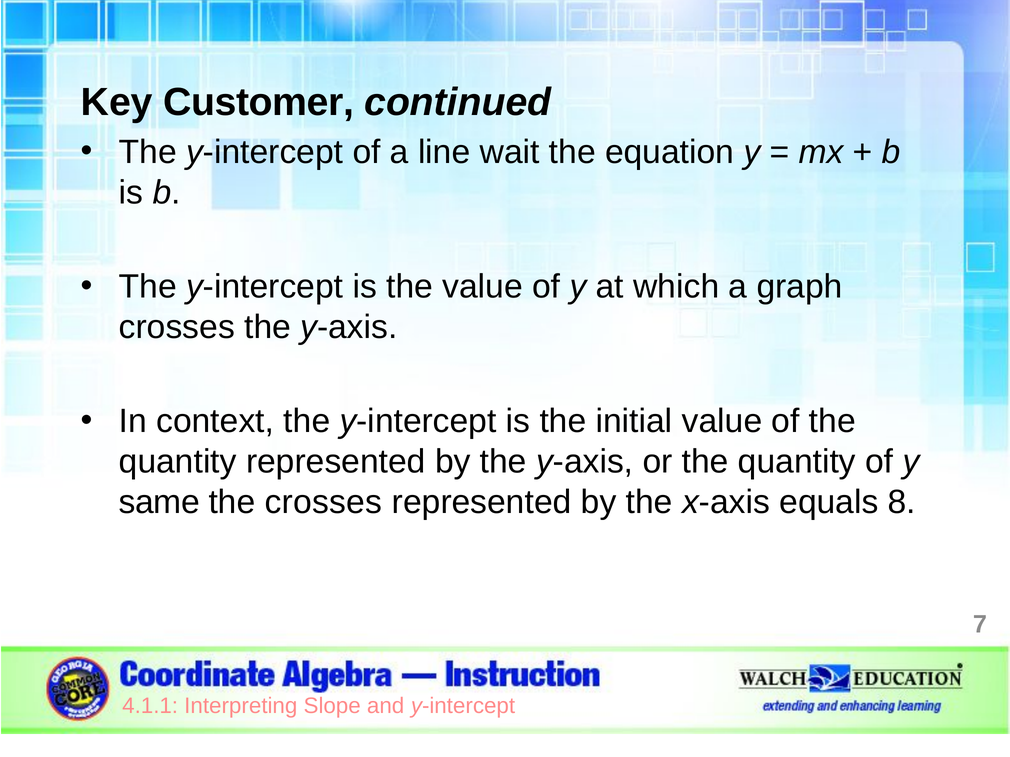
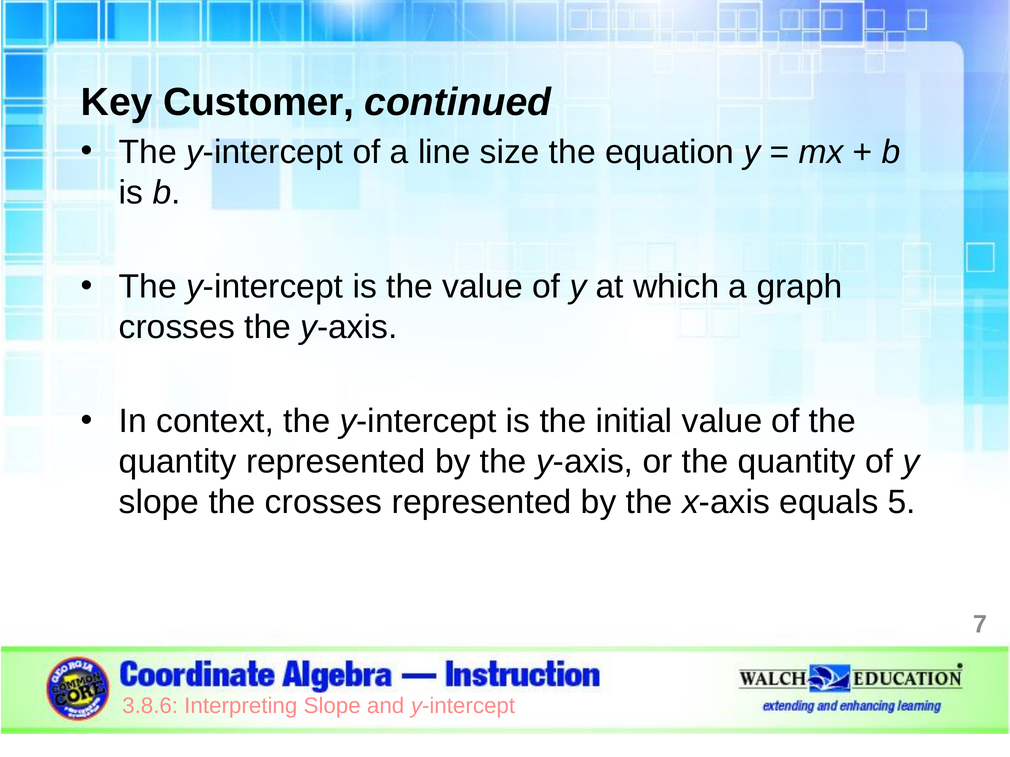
wait: wait -> size (510, 152)
same: same -> slope (159, 502)
8: 8 -> 5 (902, 502)
4.1.1: 4.1.1 -> 3.8.6 (150, 706)
